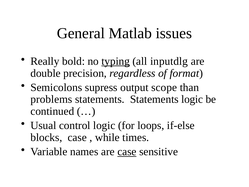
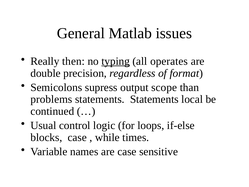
bold: bold -> then (73, 61)
inputdlg: inputdlg -> operates (169, 61)
Statements logic: logic -> local (192, 99)
case underline: present -> none (127, 151)
